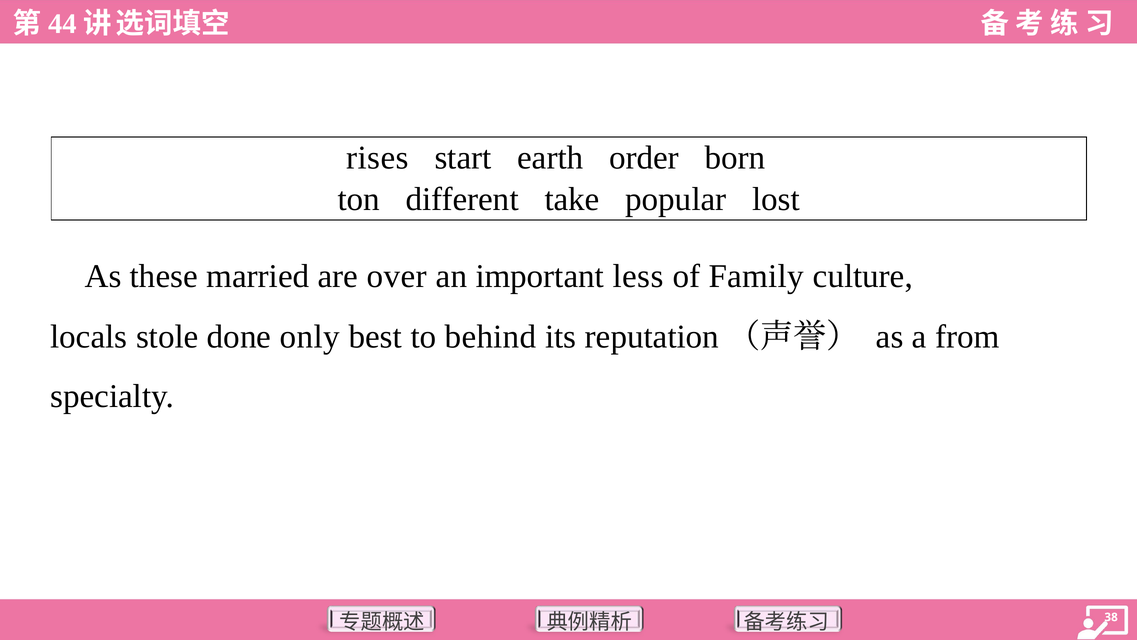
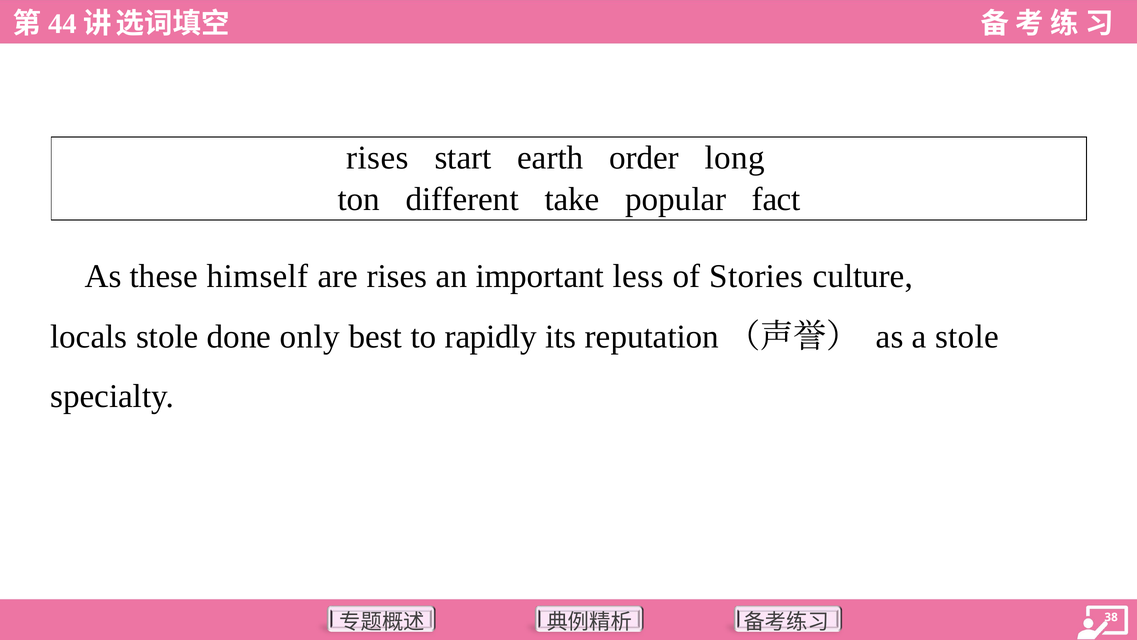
born: born -> long (735, 158)
lost: lost -> fact (776, 199)
married: married -> himself (258, 276)
are over: over -> rises (397, 276)
Family: Family -> Stories (756, 276)
behind: behind -> rapidly (491, 337)
a from: from -> stole (967, 337)
